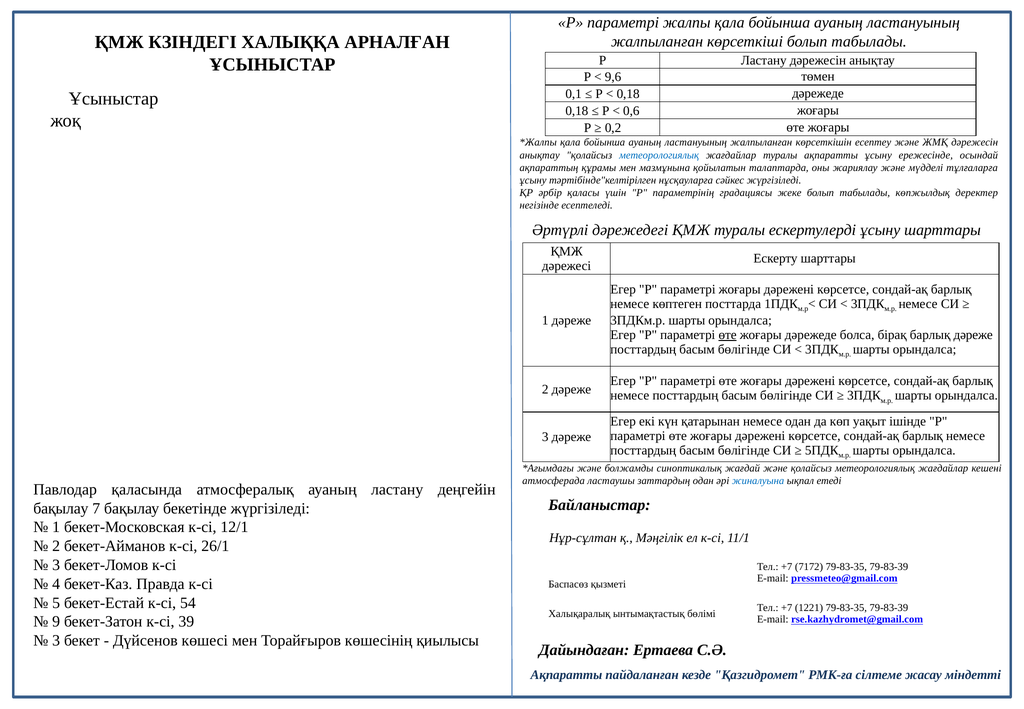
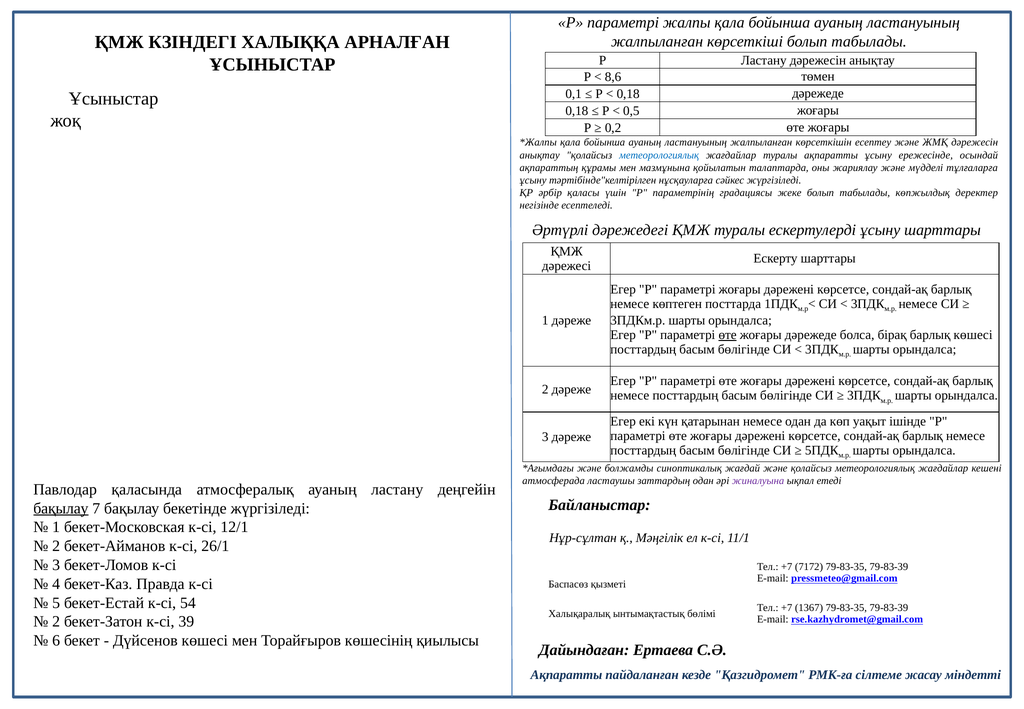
9,6: 9,6 -> 8,6 (613, 77)
0,6: 0,6 -> 0,5 (631, 111)
барлық дәреже: дәреже -> көшесі (973, 335)
жиналуына colour: blue -> purple (758, 481)
бақылау underline: none -> present (61, 508)
1221: 1221 -> 1367 (809, 608)
9: 9 -> 2 (56, 622)
3: 3 -> 6 (56, 641)
